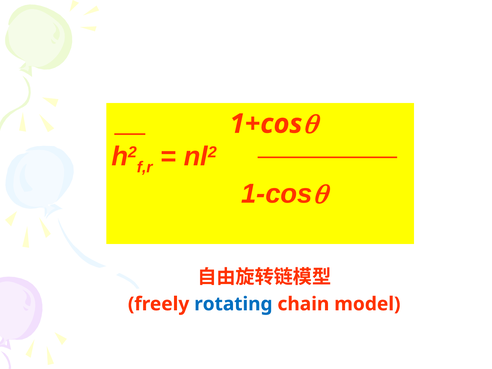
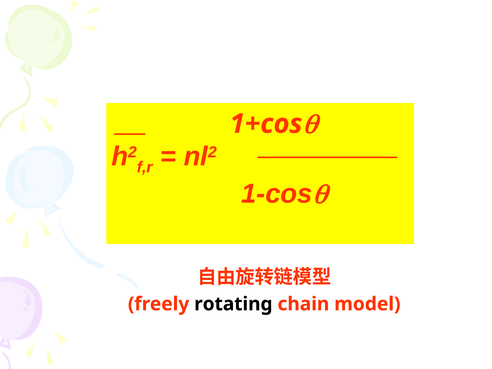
rotating colour: blue -> black (233, 304)
